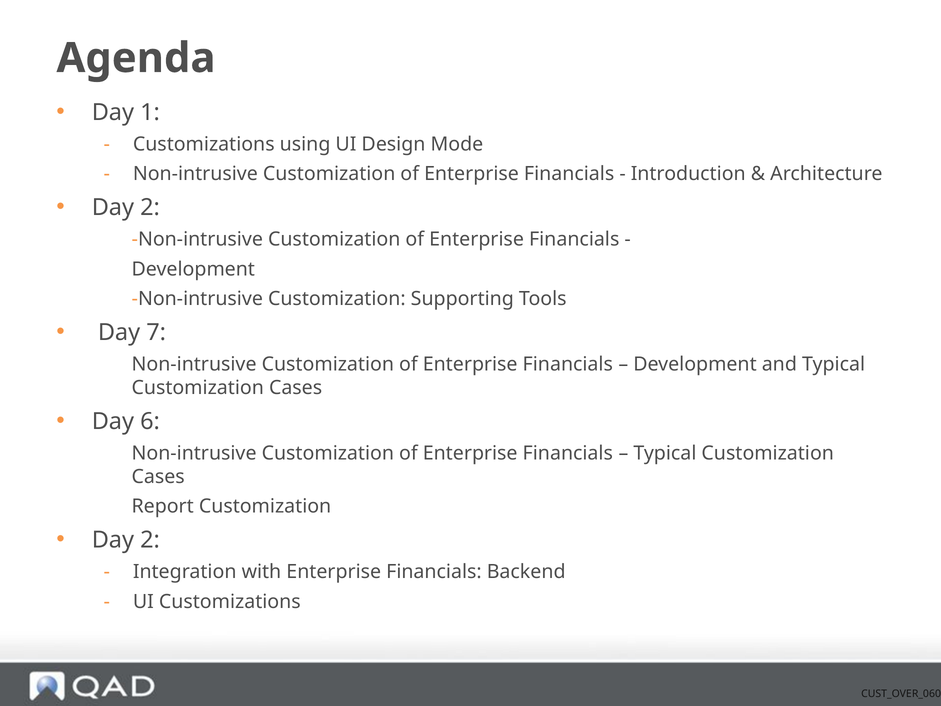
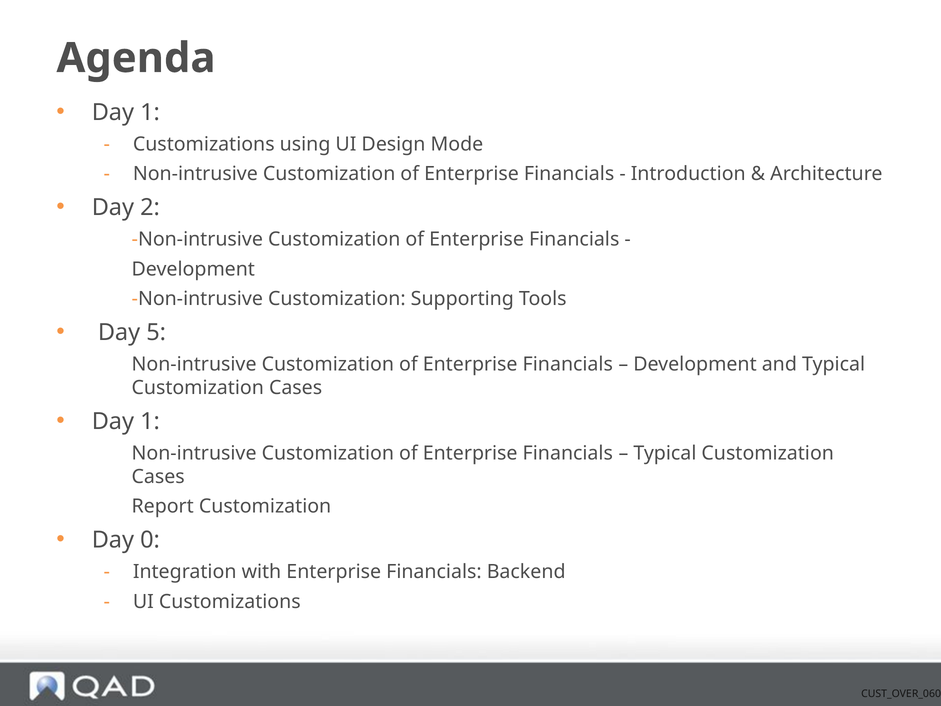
7: 7 -> 5 (156, 332)
6: 6 -> 1 (150, 421)
2: 2 -> 0 (150, 540)
